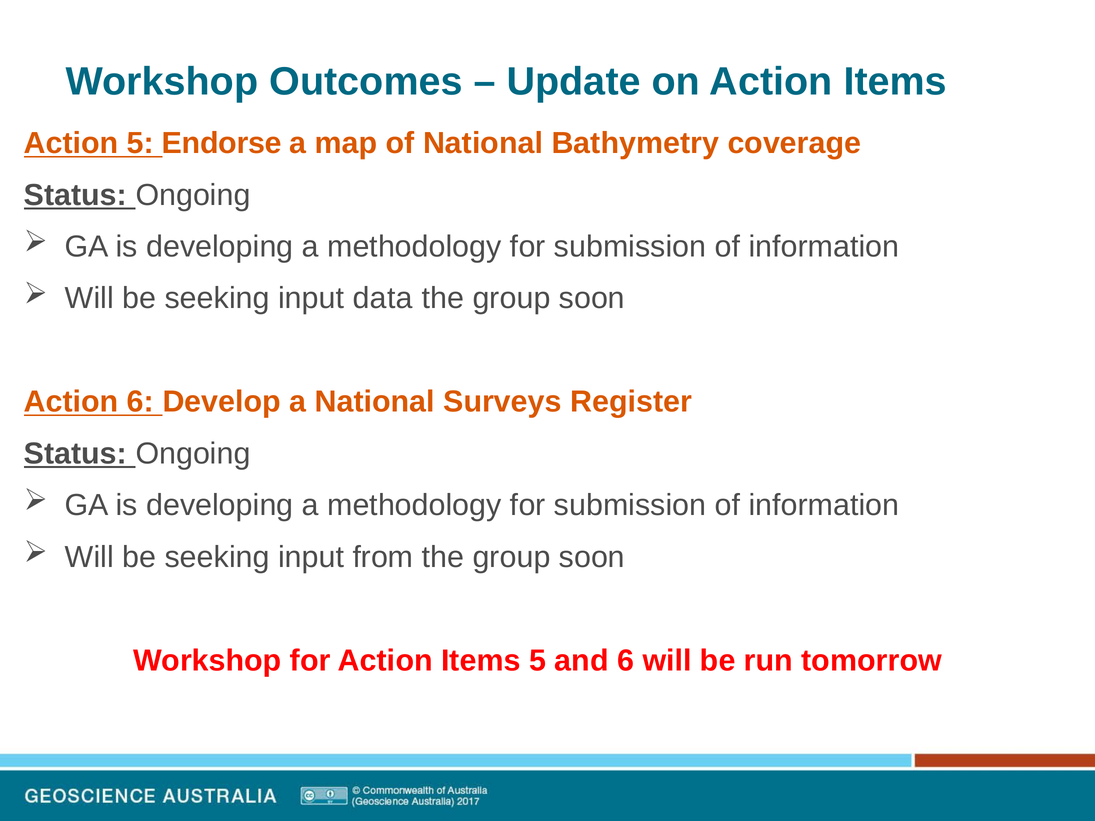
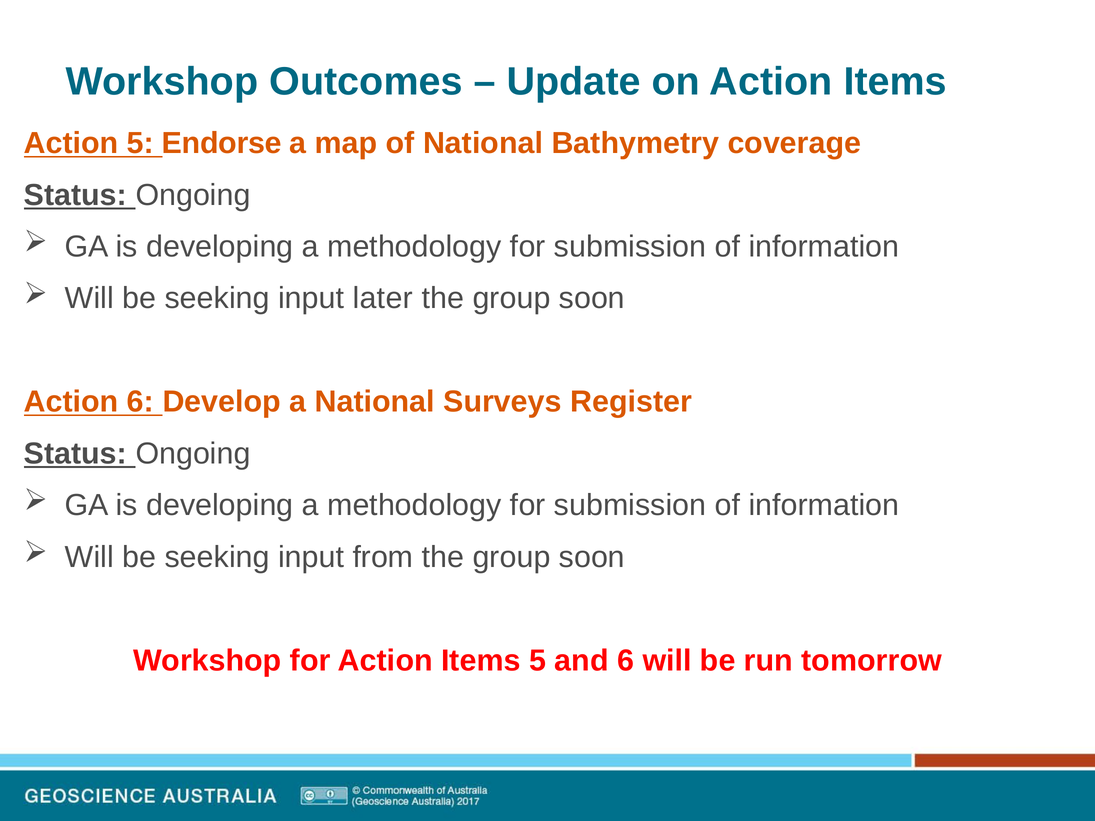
data: data -> later (383, 299)
